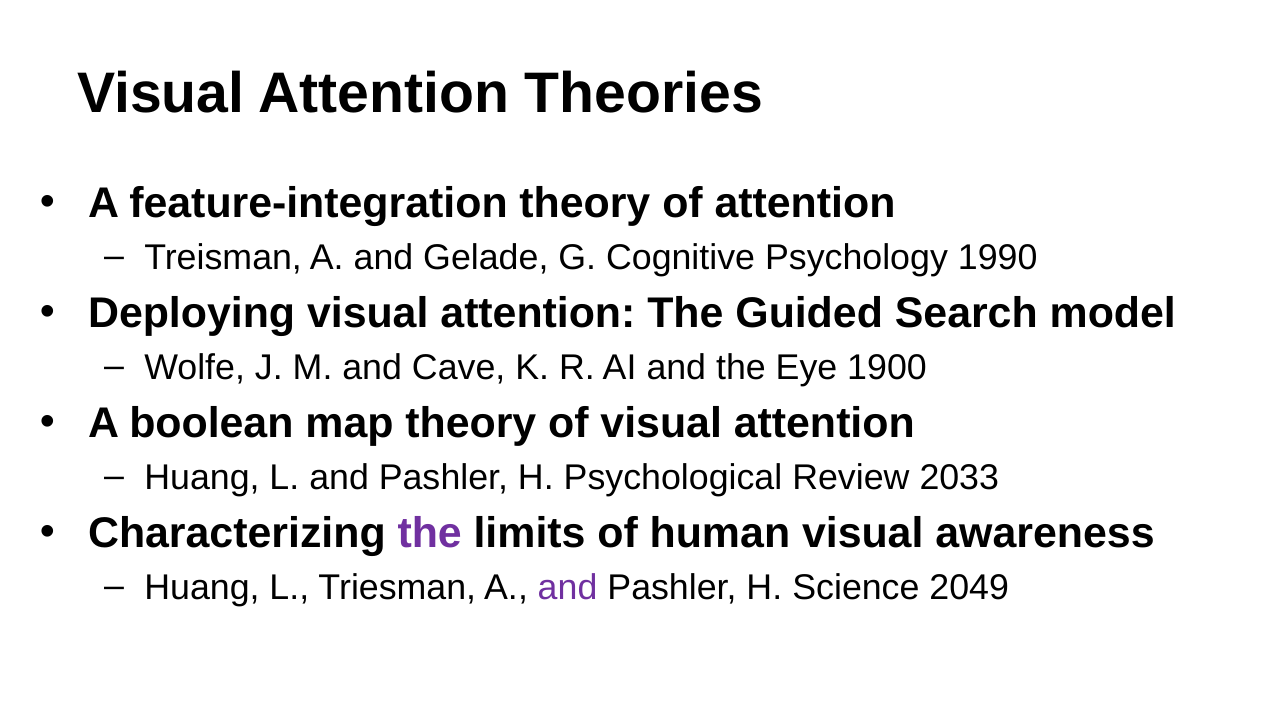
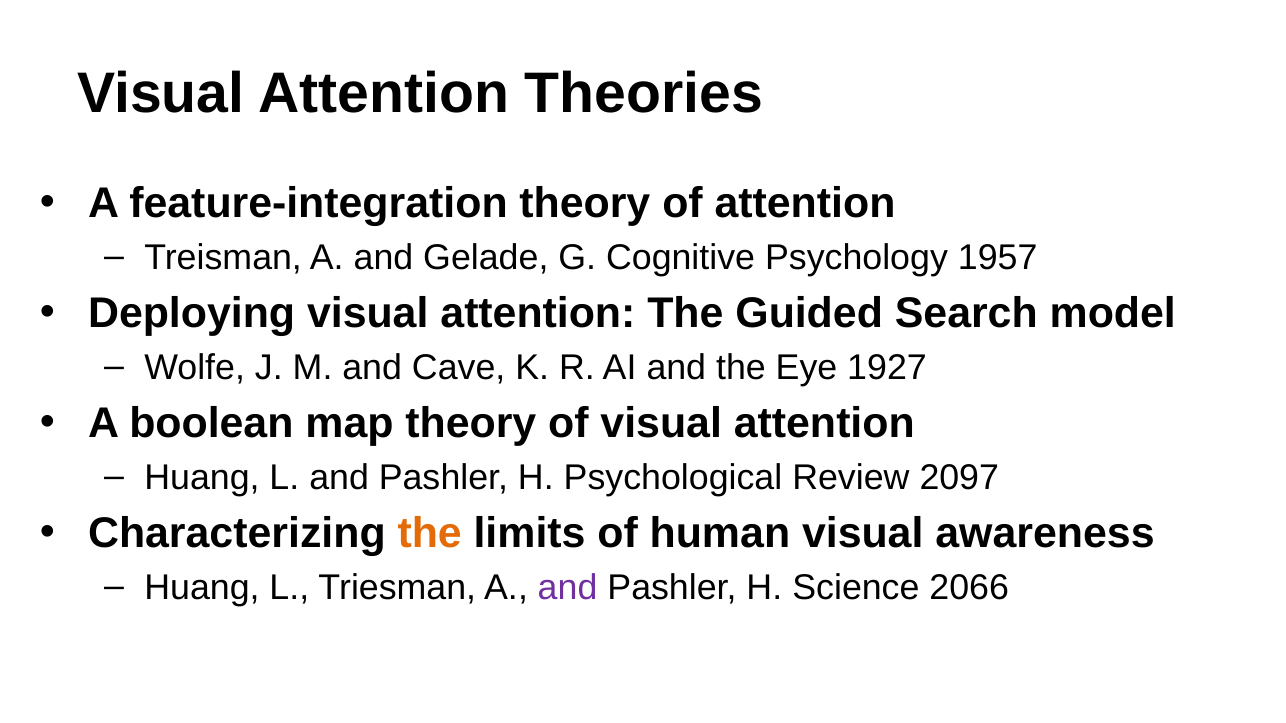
1990: 1990 -> 1957 (998, 258)
1900: 1900 -> 1927 (887, 368)
2033: 2033 -> 2097 (959, 478)
the colour: purple -> orange (430, 534)
2049: 2049 -> 2066 (969, 588)
